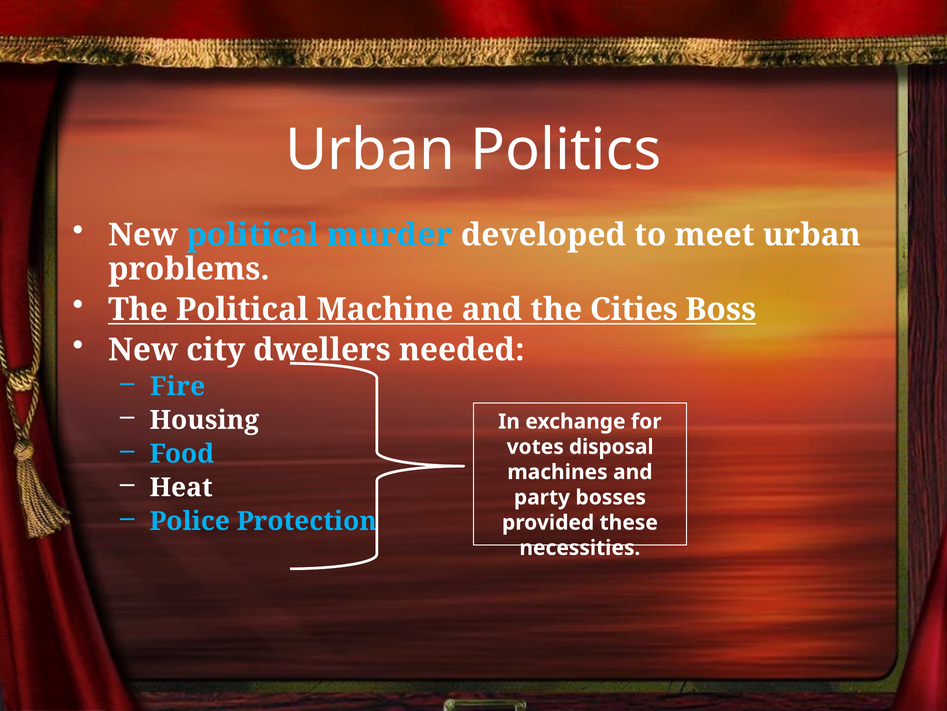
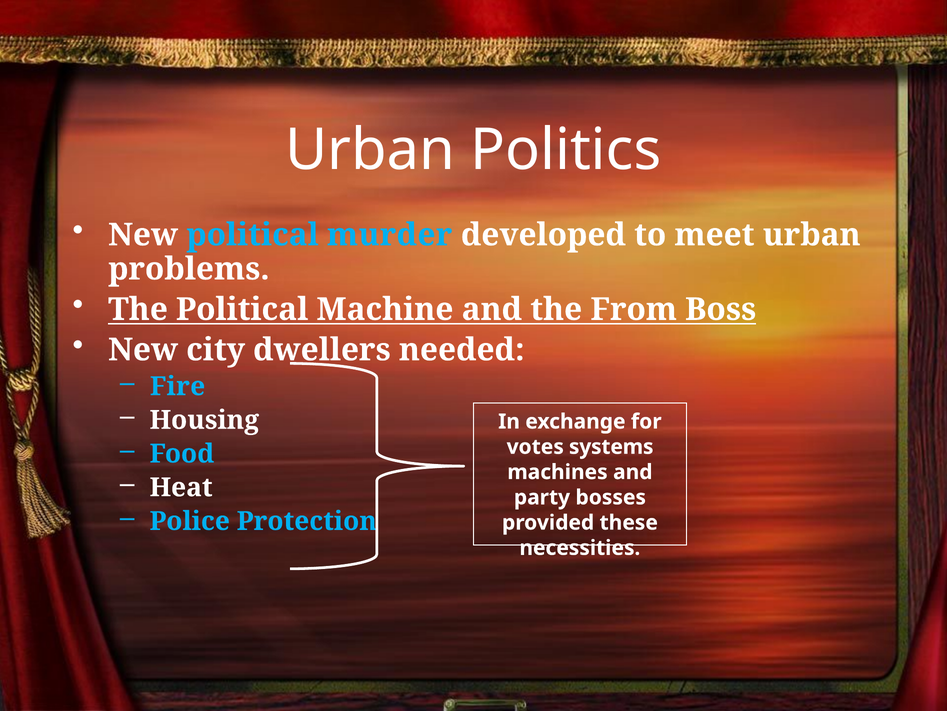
Cities: Cities -> From (634, 309)
disposal: disposal -> systems (611, 446)
